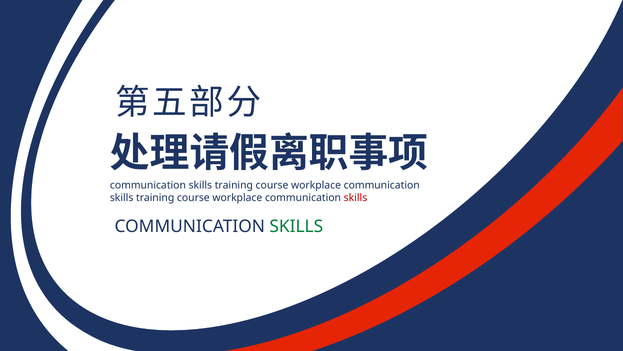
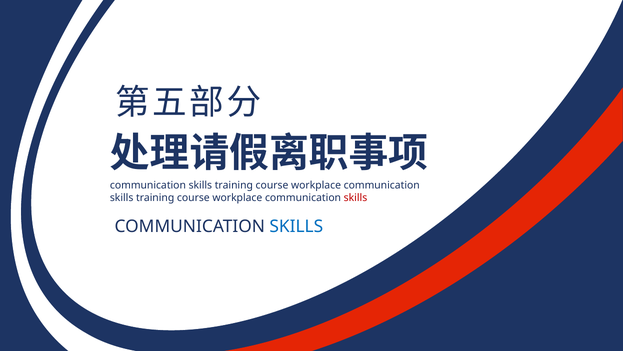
SKILLS colour: green -> blue (296, 226)
